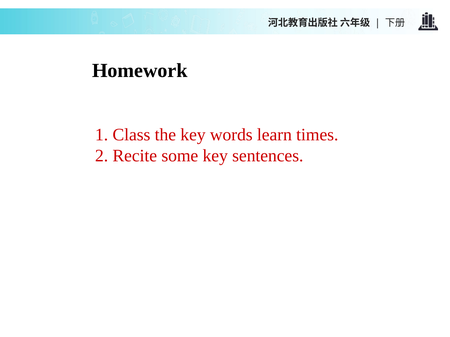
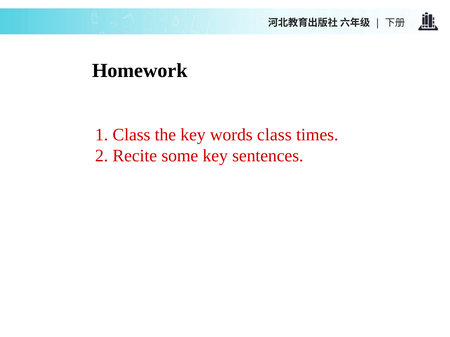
words learn: learn -> class (274, 135)
